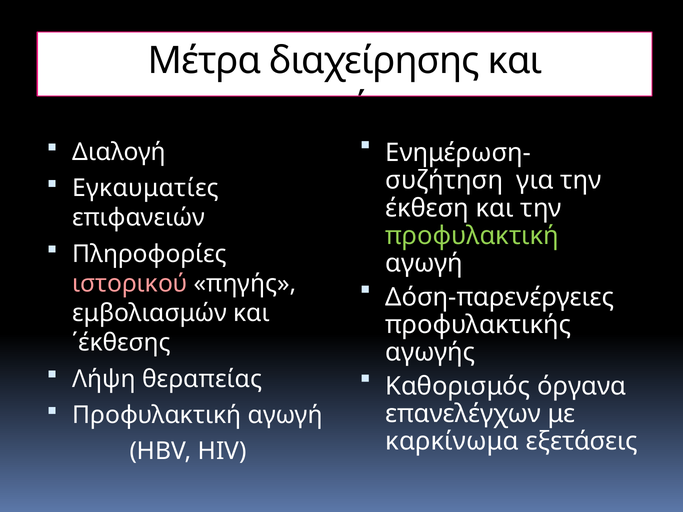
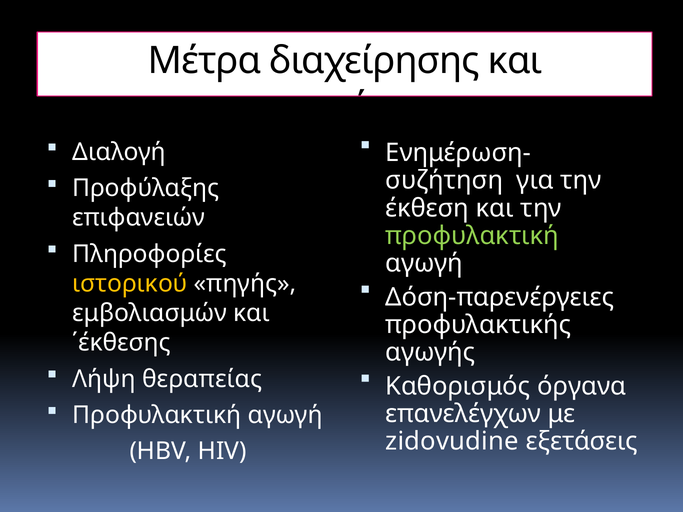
Εγκαυματίες: Εγκαυματίες -> Προφύλαξης (146, 188)
ιστορικού colour: pink -> yellow (130, 284)
καρκίνωμα: καρκίνωμα -> zidovudine (452, 442)
